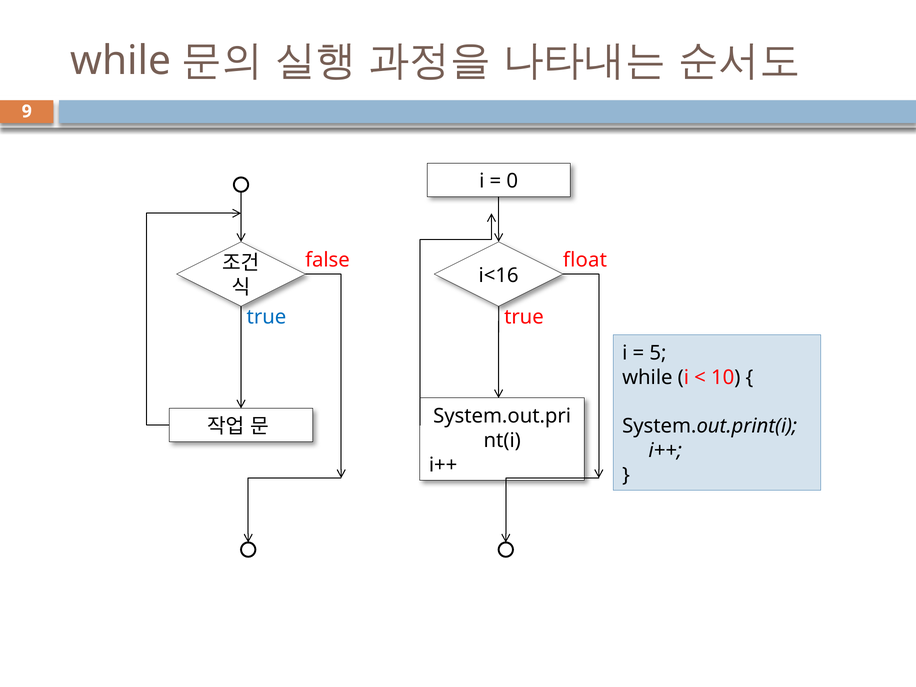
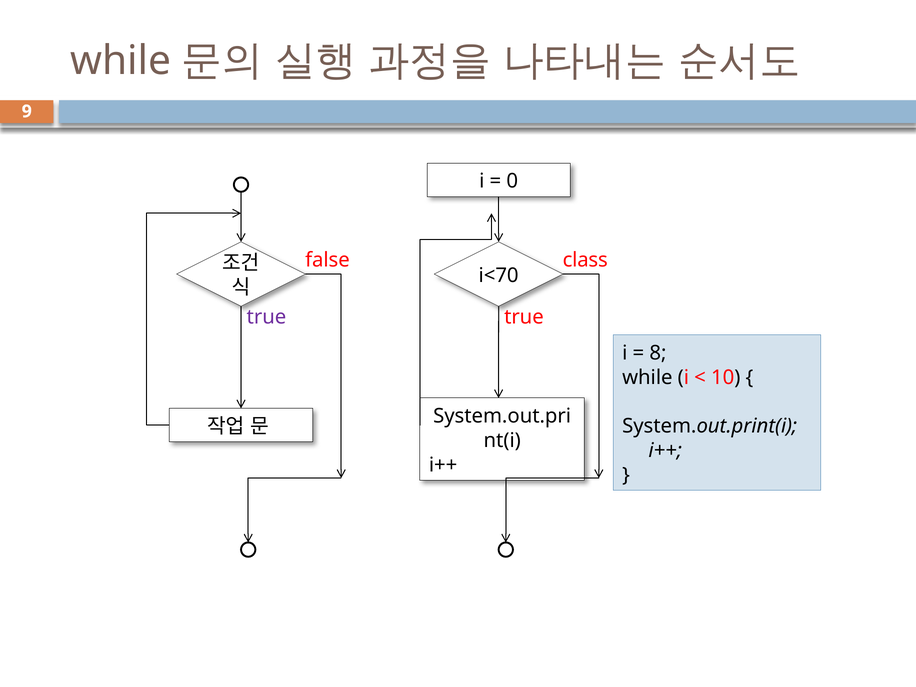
float: float -> class (585, 260)
i<16: i<16 -> i<70 (499, 275)
true colour: blue -> purple (266, 317)
5: 5 -> 8 (658, 353)
